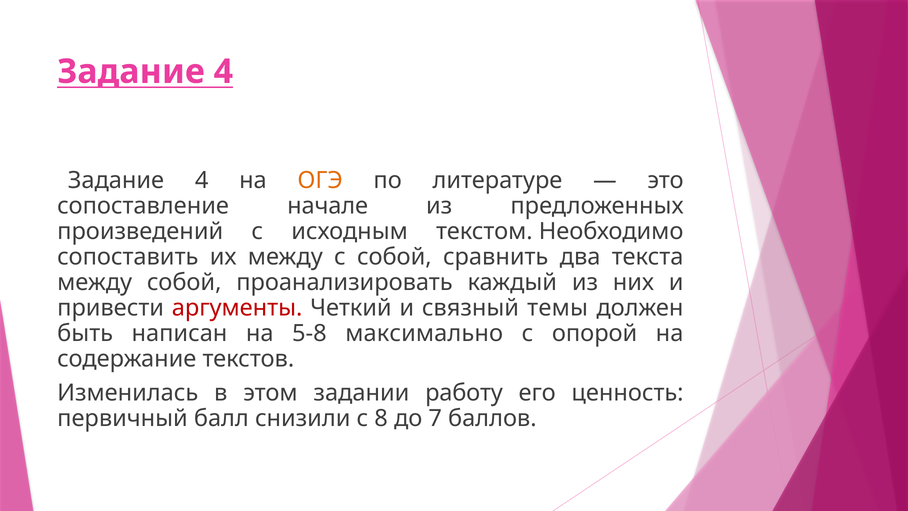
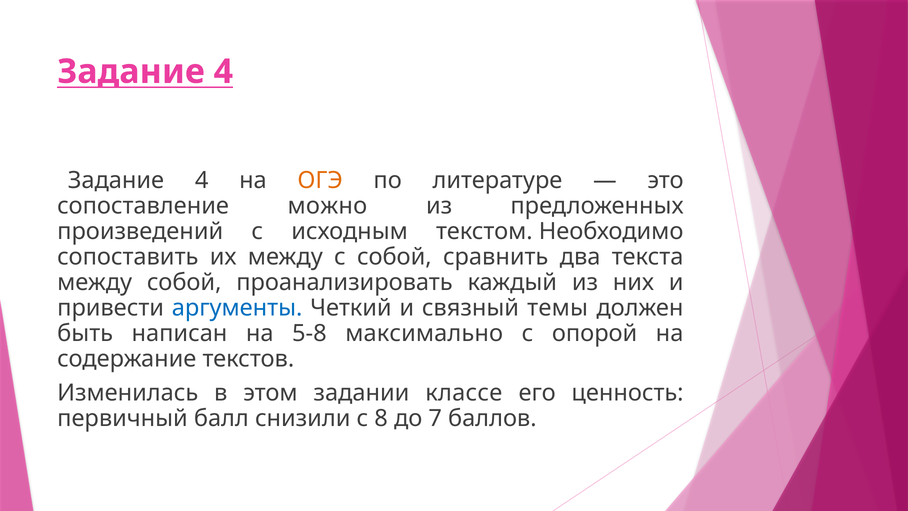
начале: начале -> можно (327, 206)
аргументы colour: red -> blue (237, 308)
работу: работу -> классе (464, 393)
